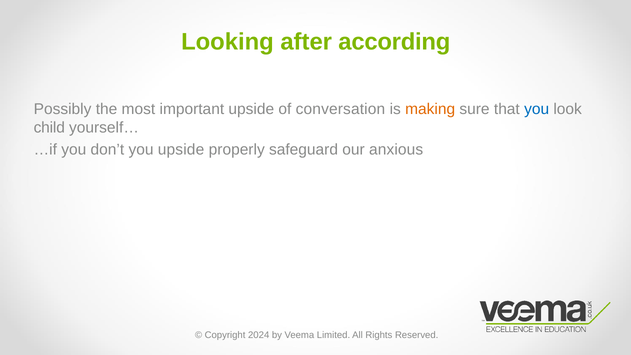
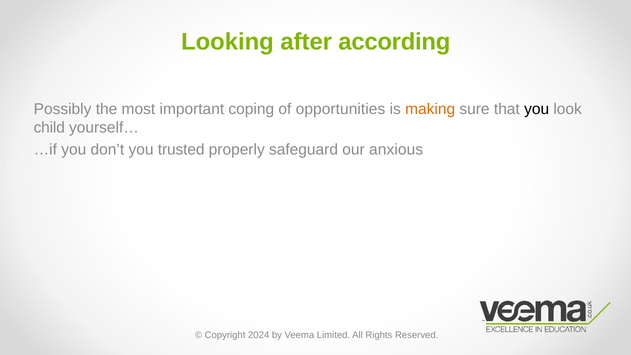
important upside: upside -> coping (251, 109)
conversation: conversation -> opportunities (340, 109)
you colour: blue -> black (537, 109)
you upside: upside -> trusted (181, 150)
